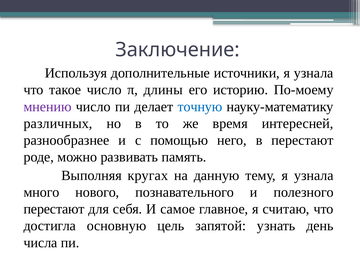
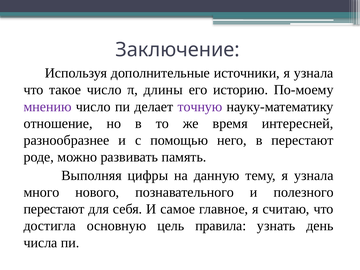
точную colour: blue -> purple (200, 107)
различных: различных -> отношение (58, 123)
кругах: кругах -> цифры (148, 175)
запятой: запятой -> правила (221, 226)
